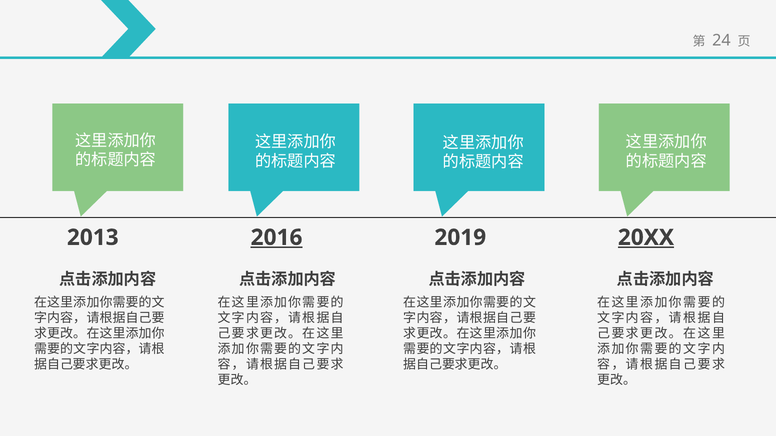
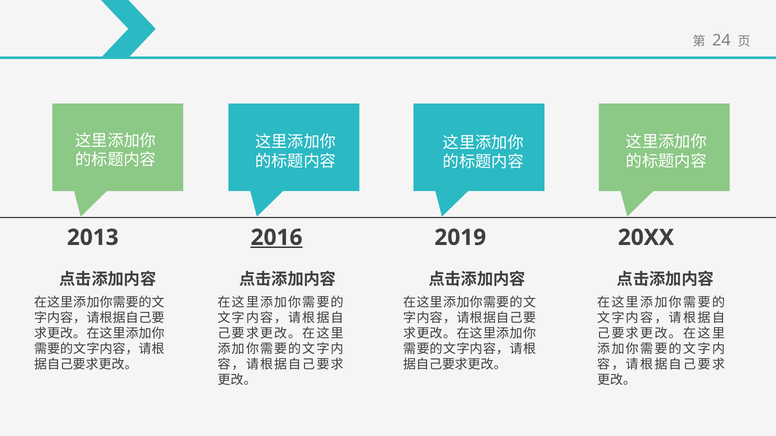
20XX underline: present -> none (646, 238)
